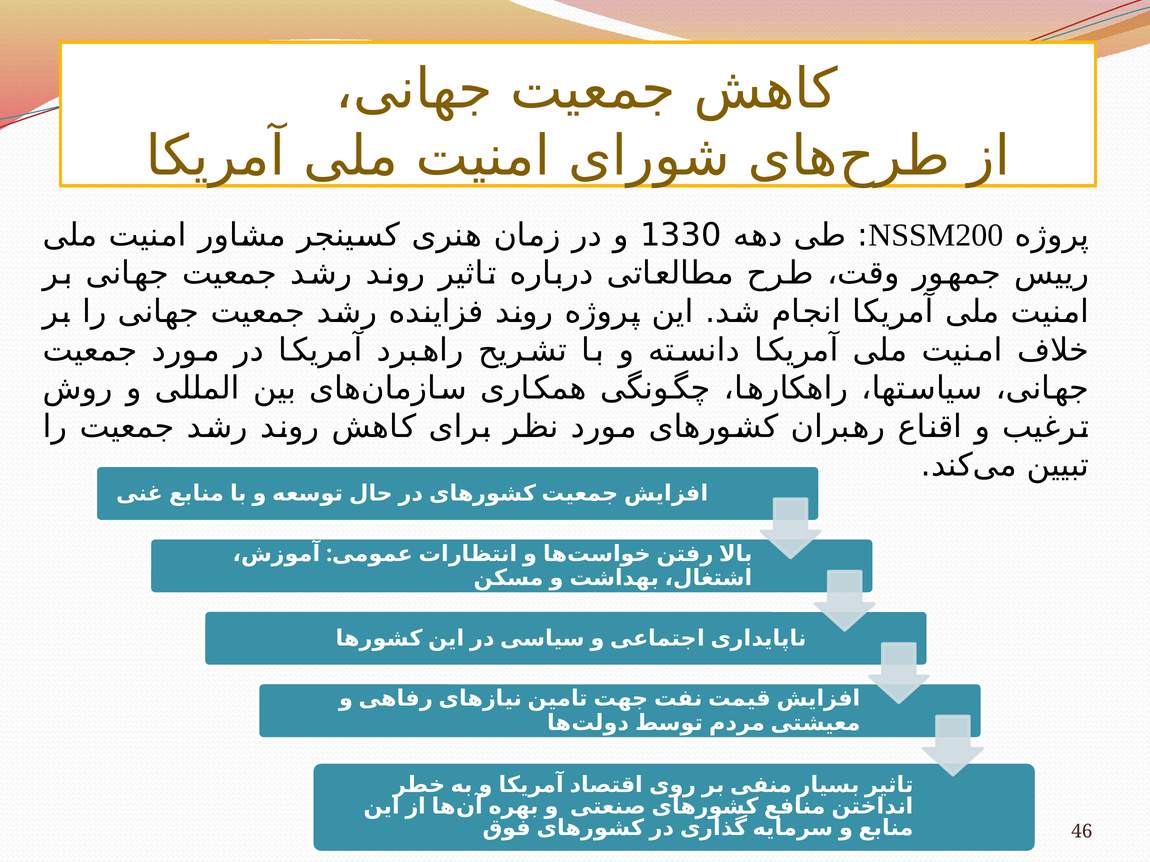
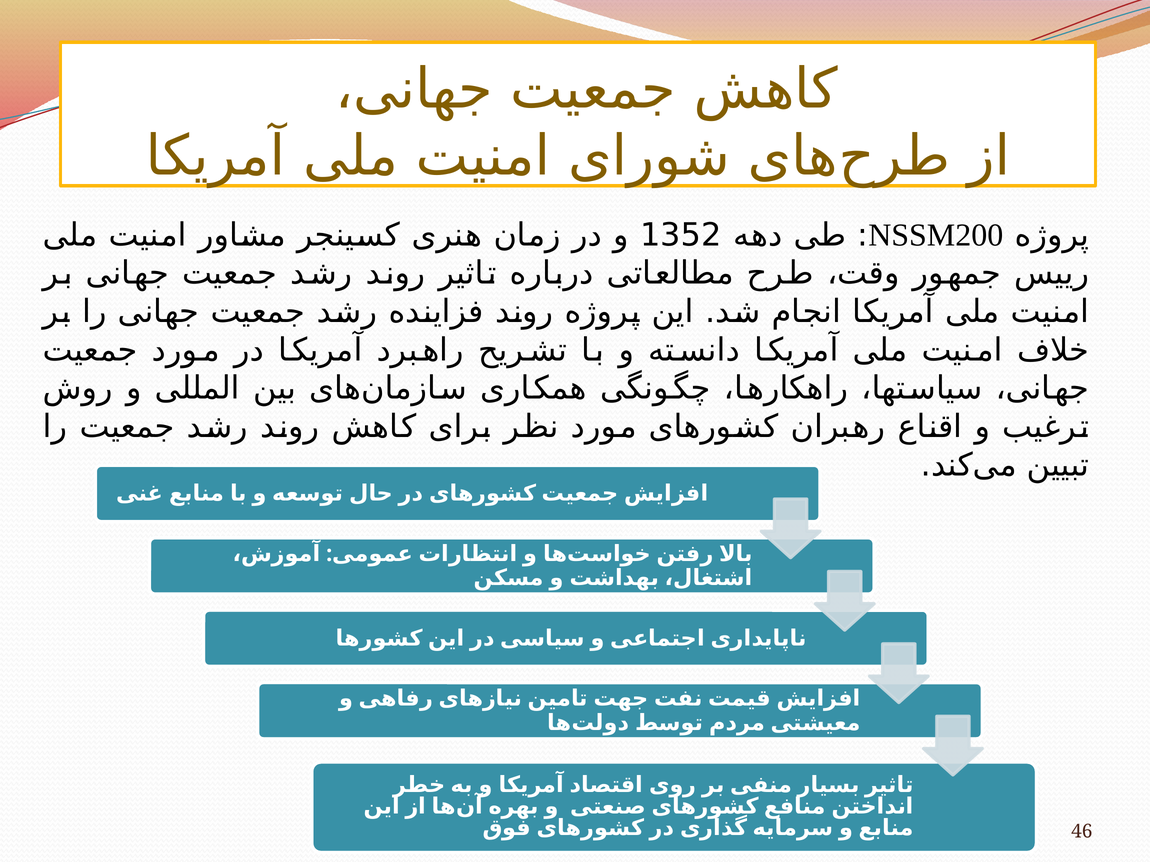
1330: 1330 -> 1352 (681, 235)
